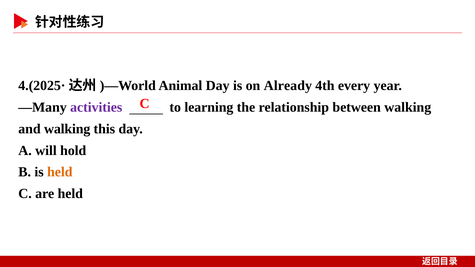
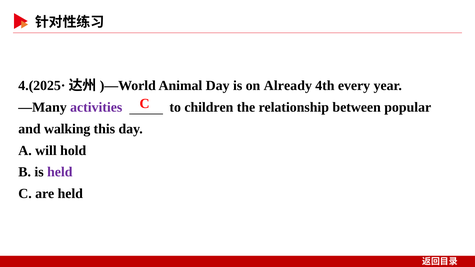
learning: learning -> children (209, 107)
between walking: walking -> popular (408, 107)
held colour: orange -> purple (60, 172)
